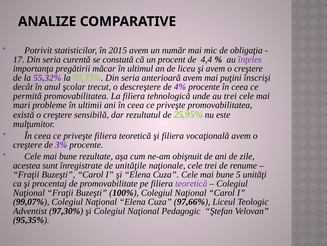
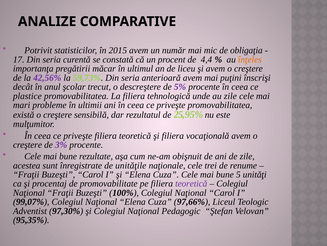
înţeles colour: purple -> orange (250, 59)
55,32%: 55,32% -> 42,56% (47, 78)
4%: 4% -> 5% (180, 87)
permită: permită -> plastice (27, 96)
au trei: trei -> zile (230, 96)
